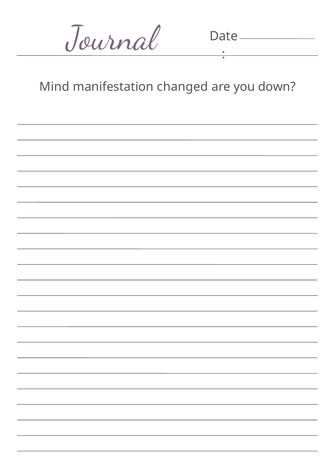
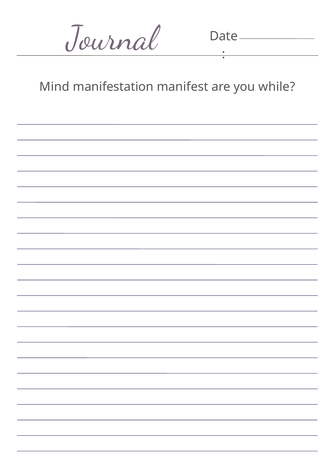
changed: changed -> manifest (183, 87)
down: down -> while (277, 87)
